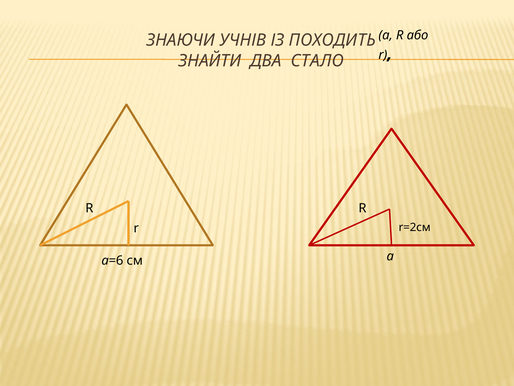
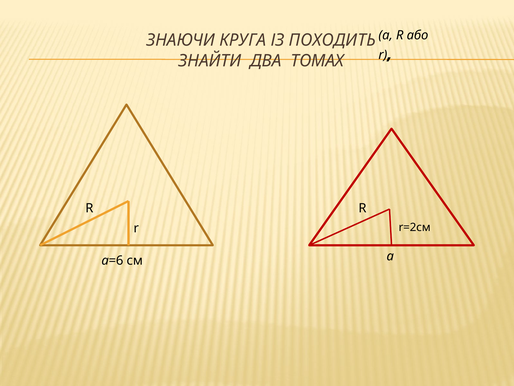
УЧНІВ: УЧНІВ -> КРУГА (243, 40)
СТАЛО: СТАЛО -> ТОМАХ (317, 61)
